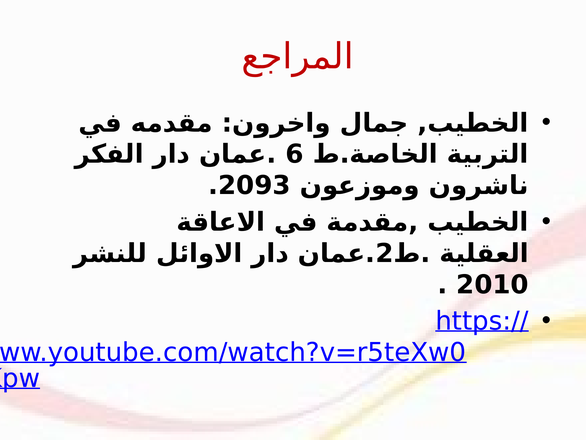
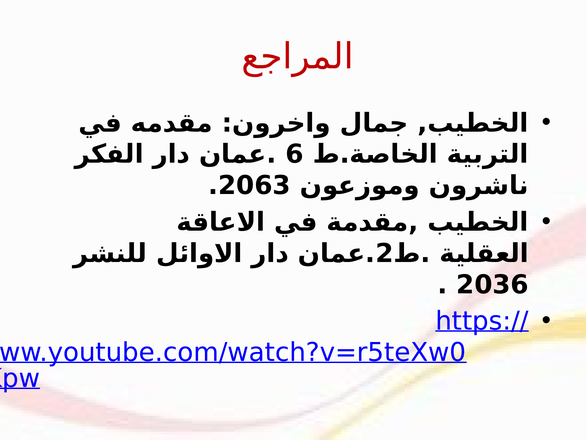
2093: 2093 -> 2063 (254, 185)
2010: 2010 -> 2036 (493, 284)
